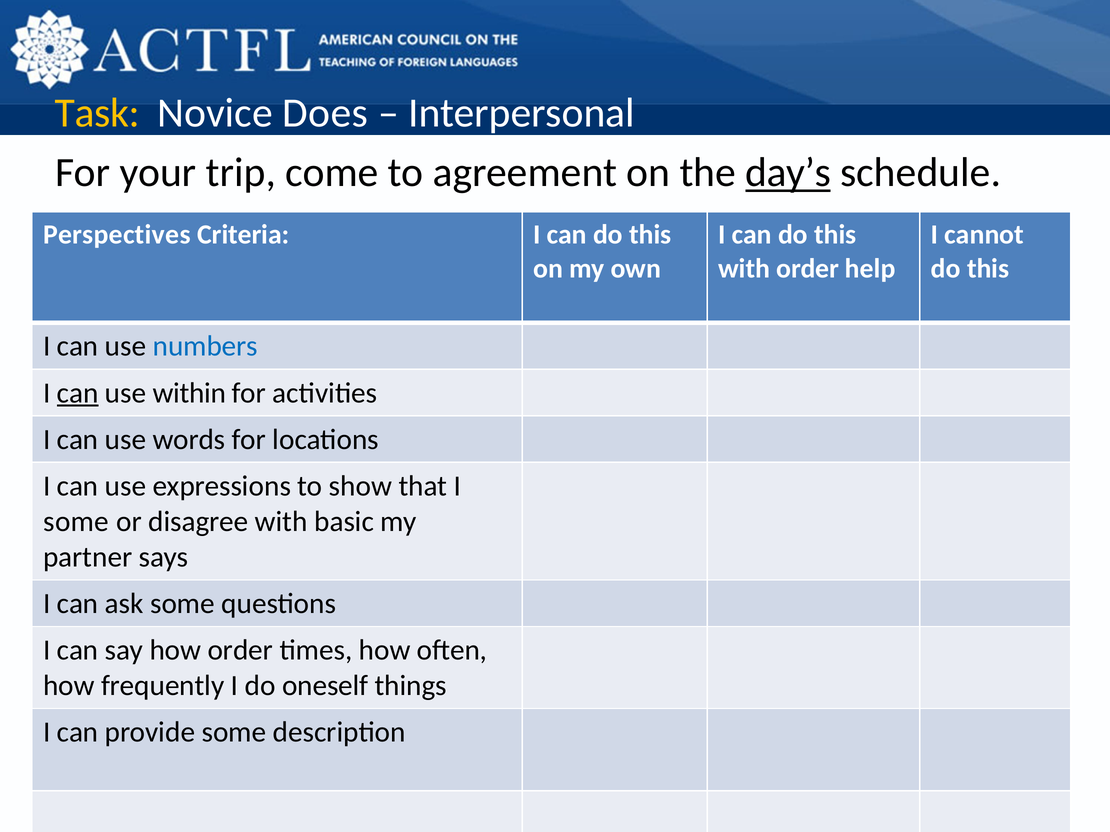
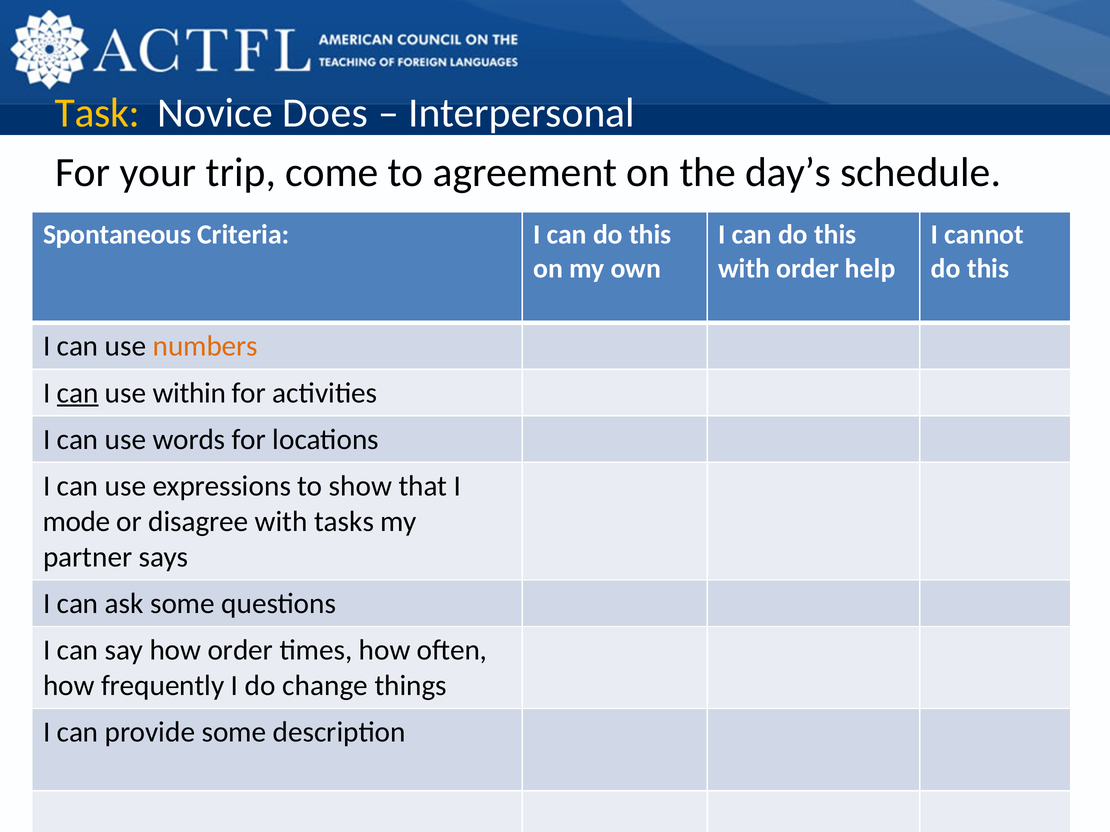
day’s underline: present -> none (788, 173)
Perspectives: Perspectives -> Spontaneous (117, 235)
numbers colour: blue -> orange (205, 346)
some: some -> mode (76, 522)
basic: basic -> tasks (344, 522)
oneself: oneself -> change (325, 686)
